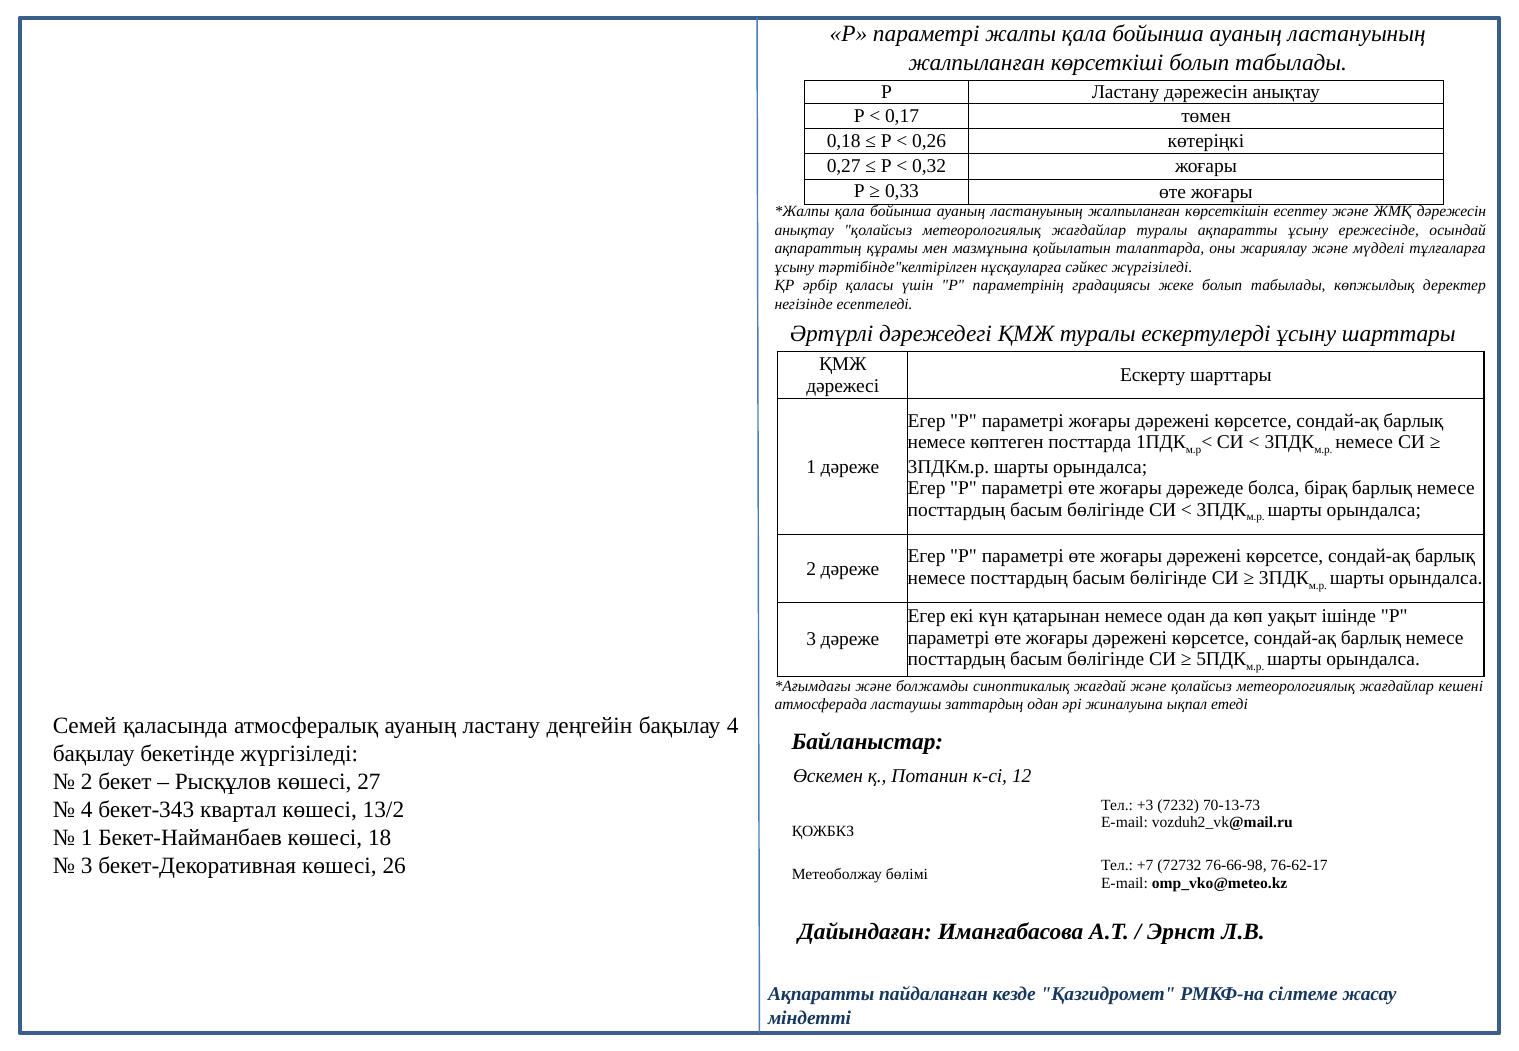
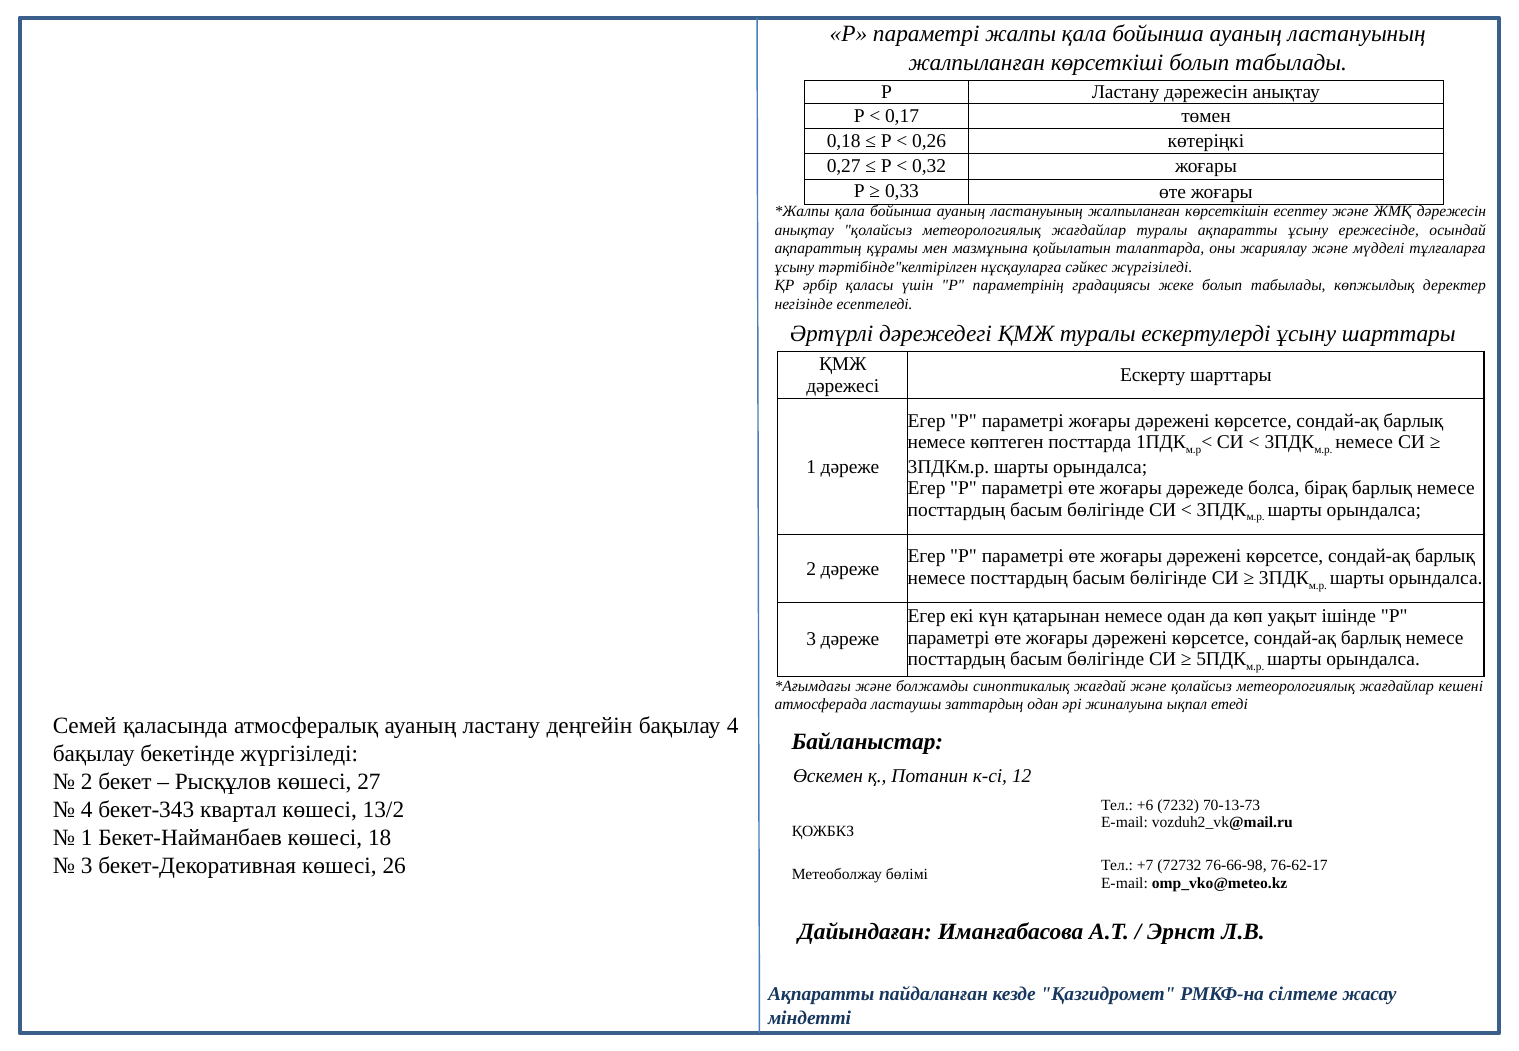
+3: +3 -> +6 (1145, 806)
